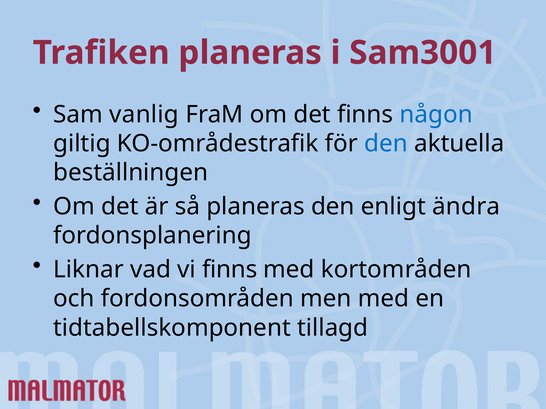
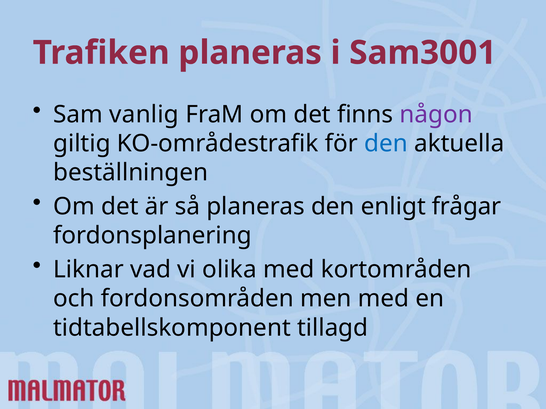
någon colour: blue -> purple (436, 115)
ändra: ändra -> frågar (466, 207)
vi finns: finns -> olika (229, 270)
